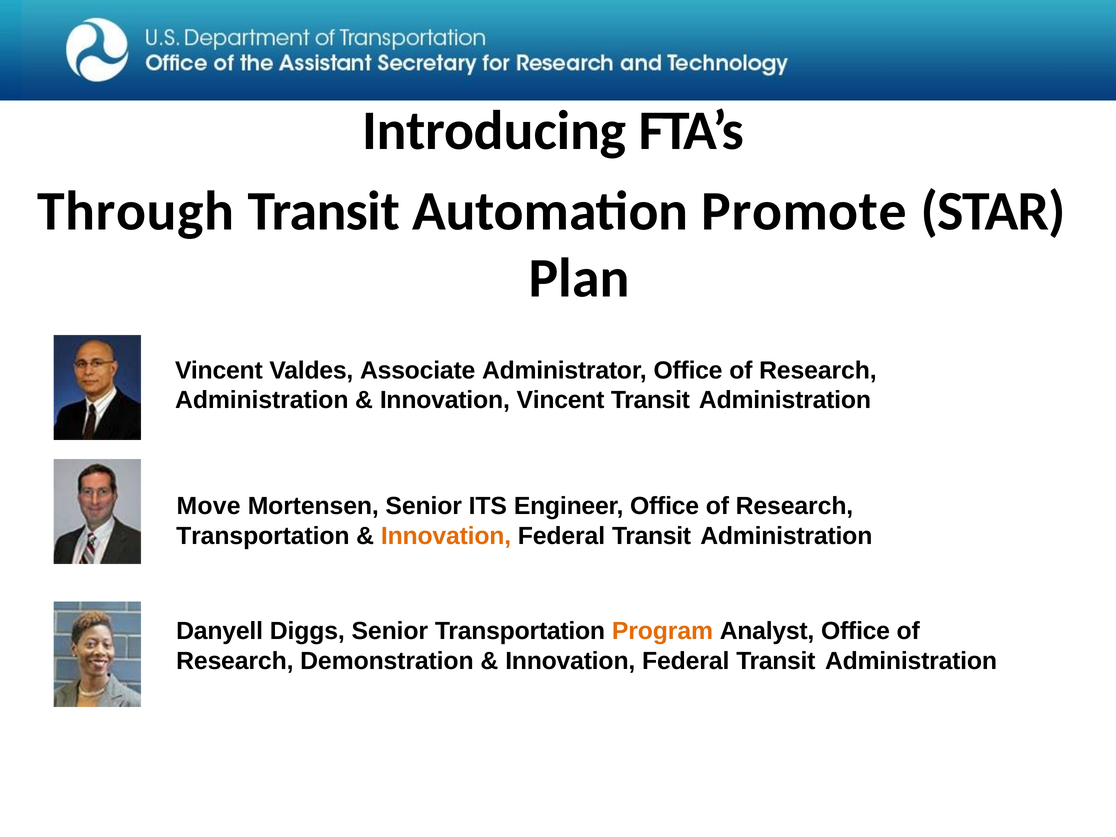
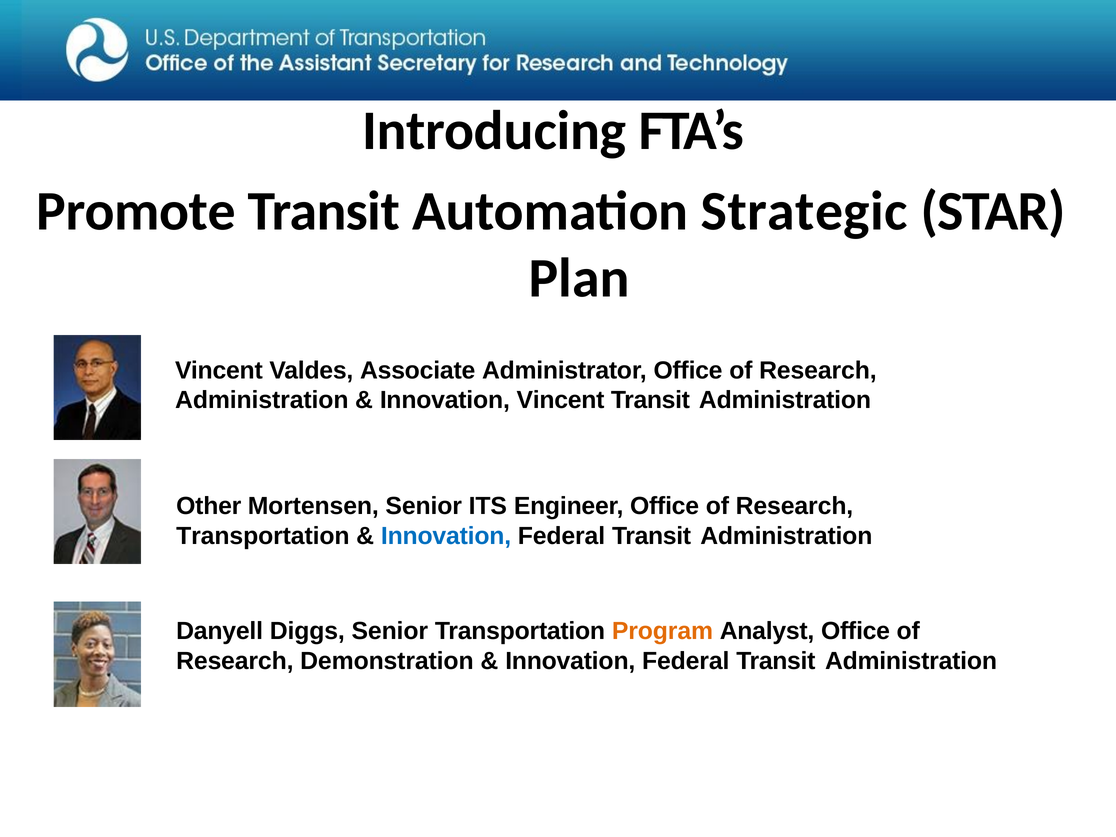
Through: Through -> Promote (136, 211)
Promote: Promote -> Strategic (804, 211)
Move: Move -> Other (209, 506)
Innovation colour: orange -> blue (446, 536)
